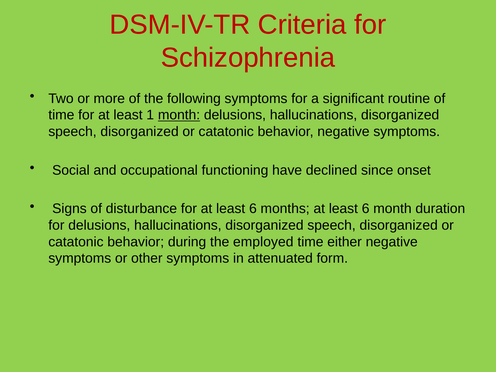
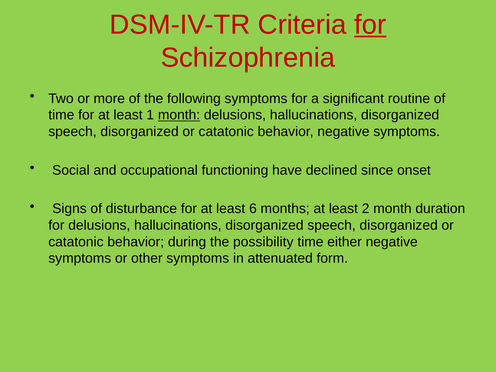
for underline: none -> present (370, 25)
months at least 6: 6 -> 2 (366, 209)
employed: employed -> possibility (263, 242)
